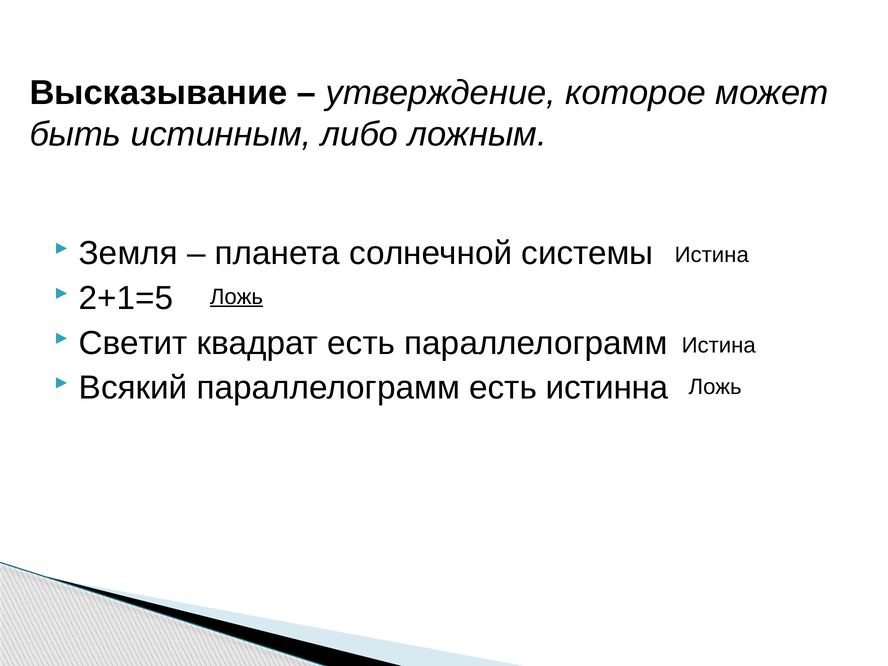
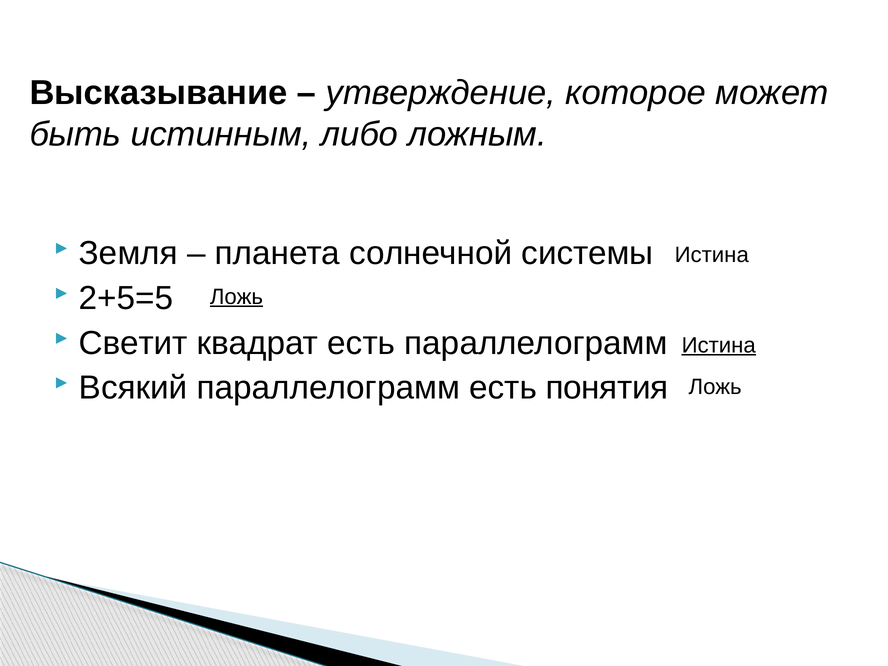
2+1=5: 2+1=5 -> 2+5=5 (126, 298)
Истина underline: none -> present (719, 345)
истинна: истинна -> понятия (607, 388)
